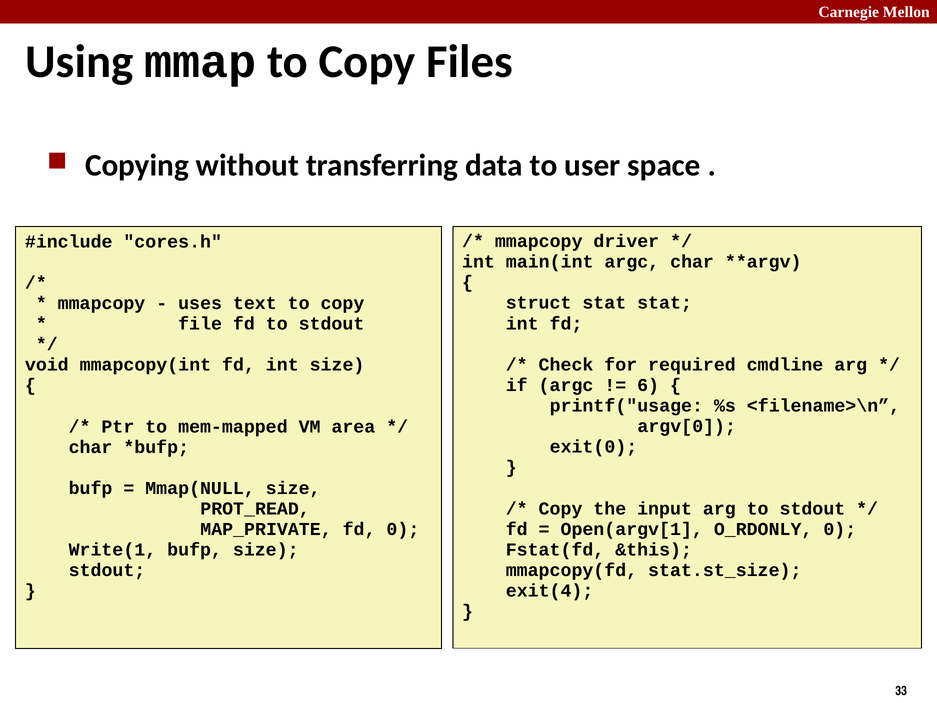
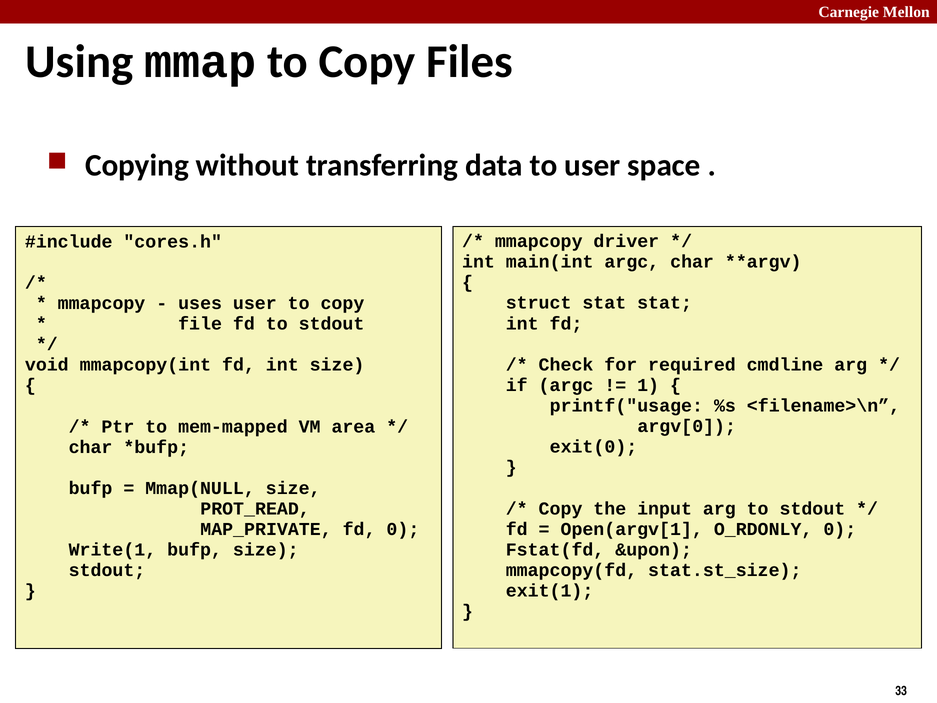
uses text: text -> user (255, 303)
6: 6 -> 1 (648, 385)
&this: &this -> &upon (654, 549)
exit(4: exit(4 -> exit(1 (550, 591)
